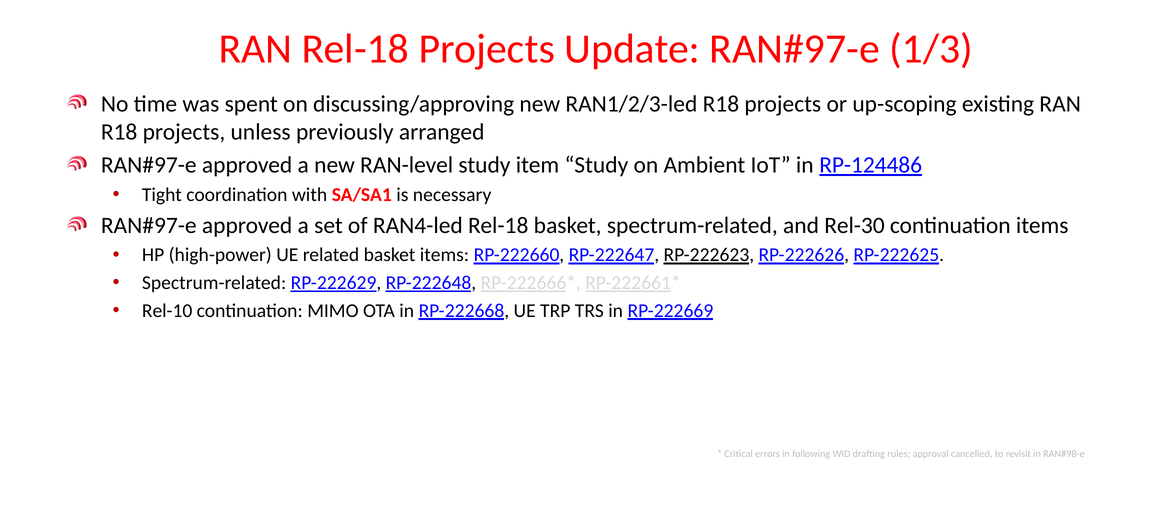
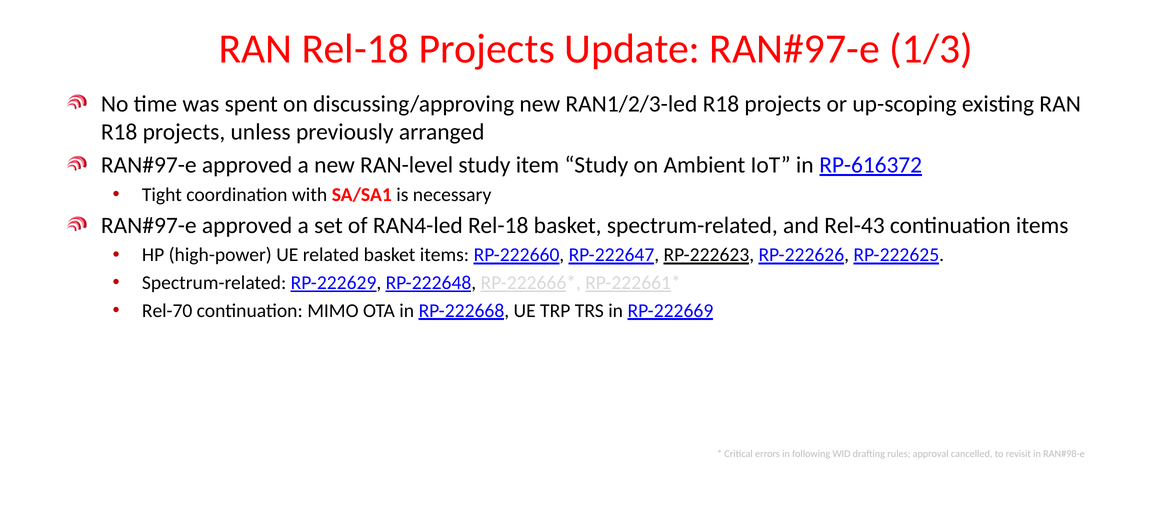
RP-124486: RP-124486 -> RP-616372 (871, 165)
Rel-30: Rel-30 -> Rel-43 (854, 226)
Rel-10: Rel-10 -> Rel-70 (167, 311)
